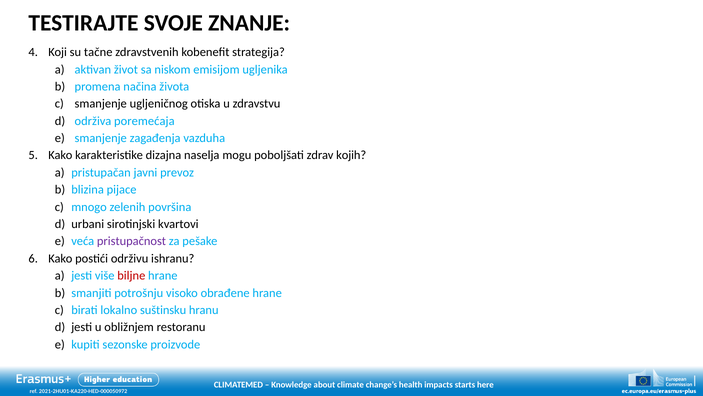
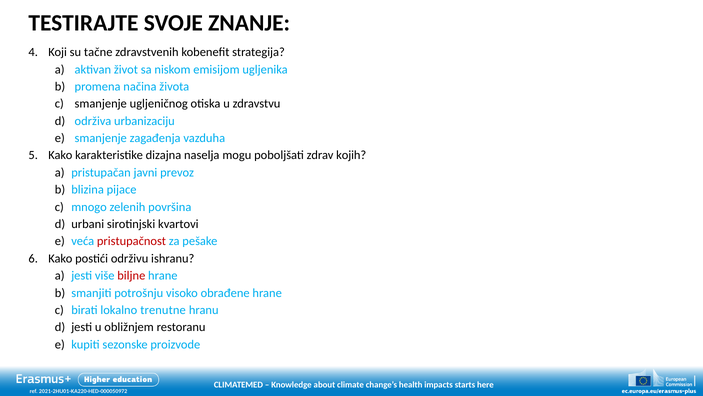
poremećaja: poremećaja -> urbanizaciju (144, 121)
pristupačnost colour: purple -> red (131, 241)
suštinsku: suštinsku -> trenutne (163, 310)
